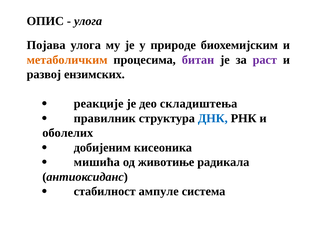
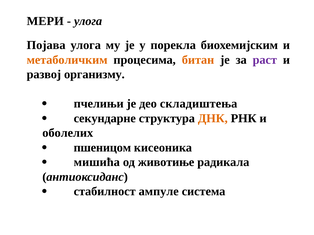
ОПИС: ОПИС -> МЕРИ (45, 21)
природе: природе -> порекла (173, 45)
битан colour: purple -> orange (198, 60)
ензимских: ензимских -> организму (94, 75)
реакције: реакције -> пчелињи (99, 104)
правилник: правилник -> секундарне (105, 119)
ДНК colour: blue -> orange (213, 119)
добијеним: добијеним -> пшеницом (102, 148)
